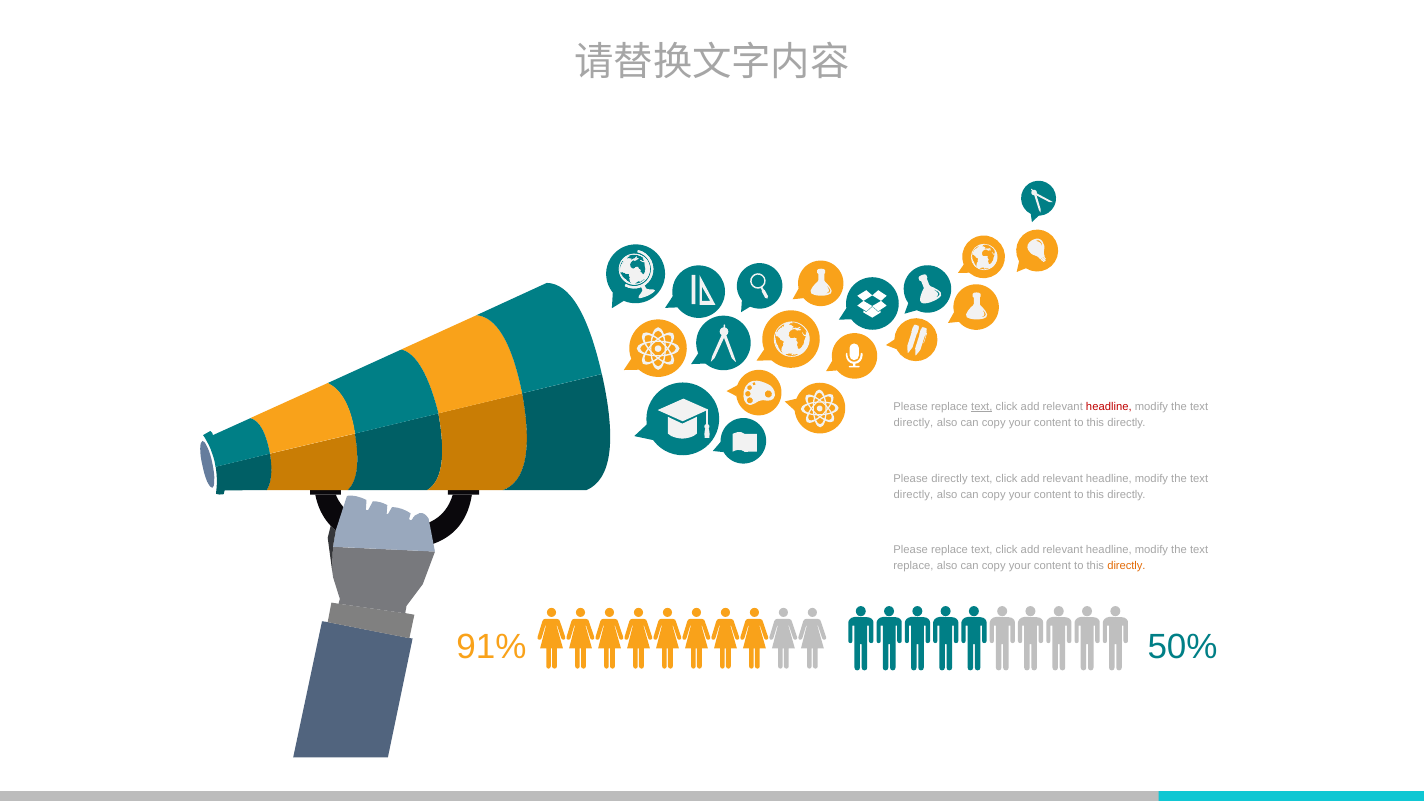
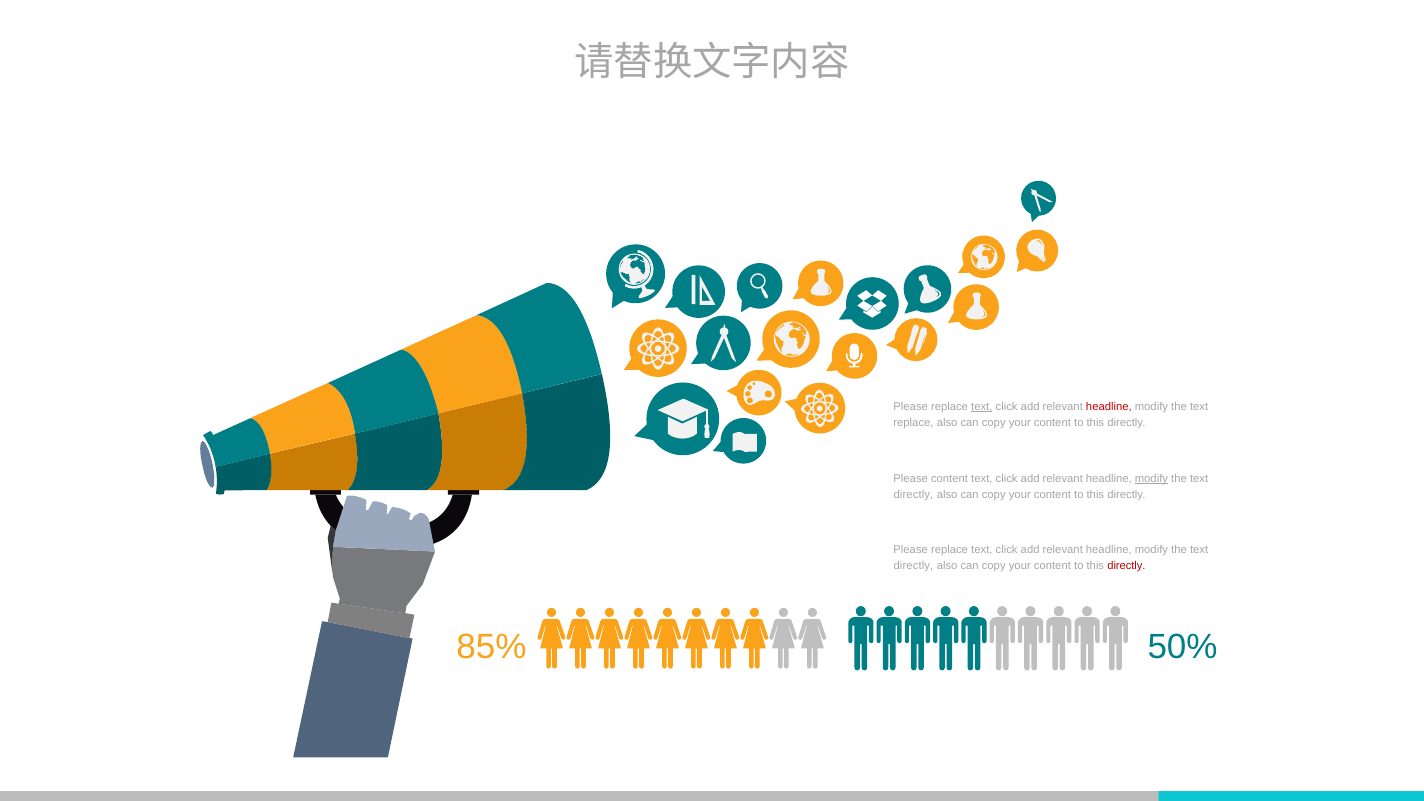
directly: directly -> replace (913, 423)
Please directly: directly -> content (950, 478)
modify underline: none -> present (1151, 478)
replace: replace -> directly (913, 566)
directly colour: orange -> red (1126, 566)
91%: 91% -> 85% (491, 647)
